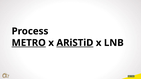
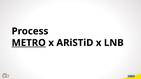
ARiSTiD underline: present -> none (75, 43)
